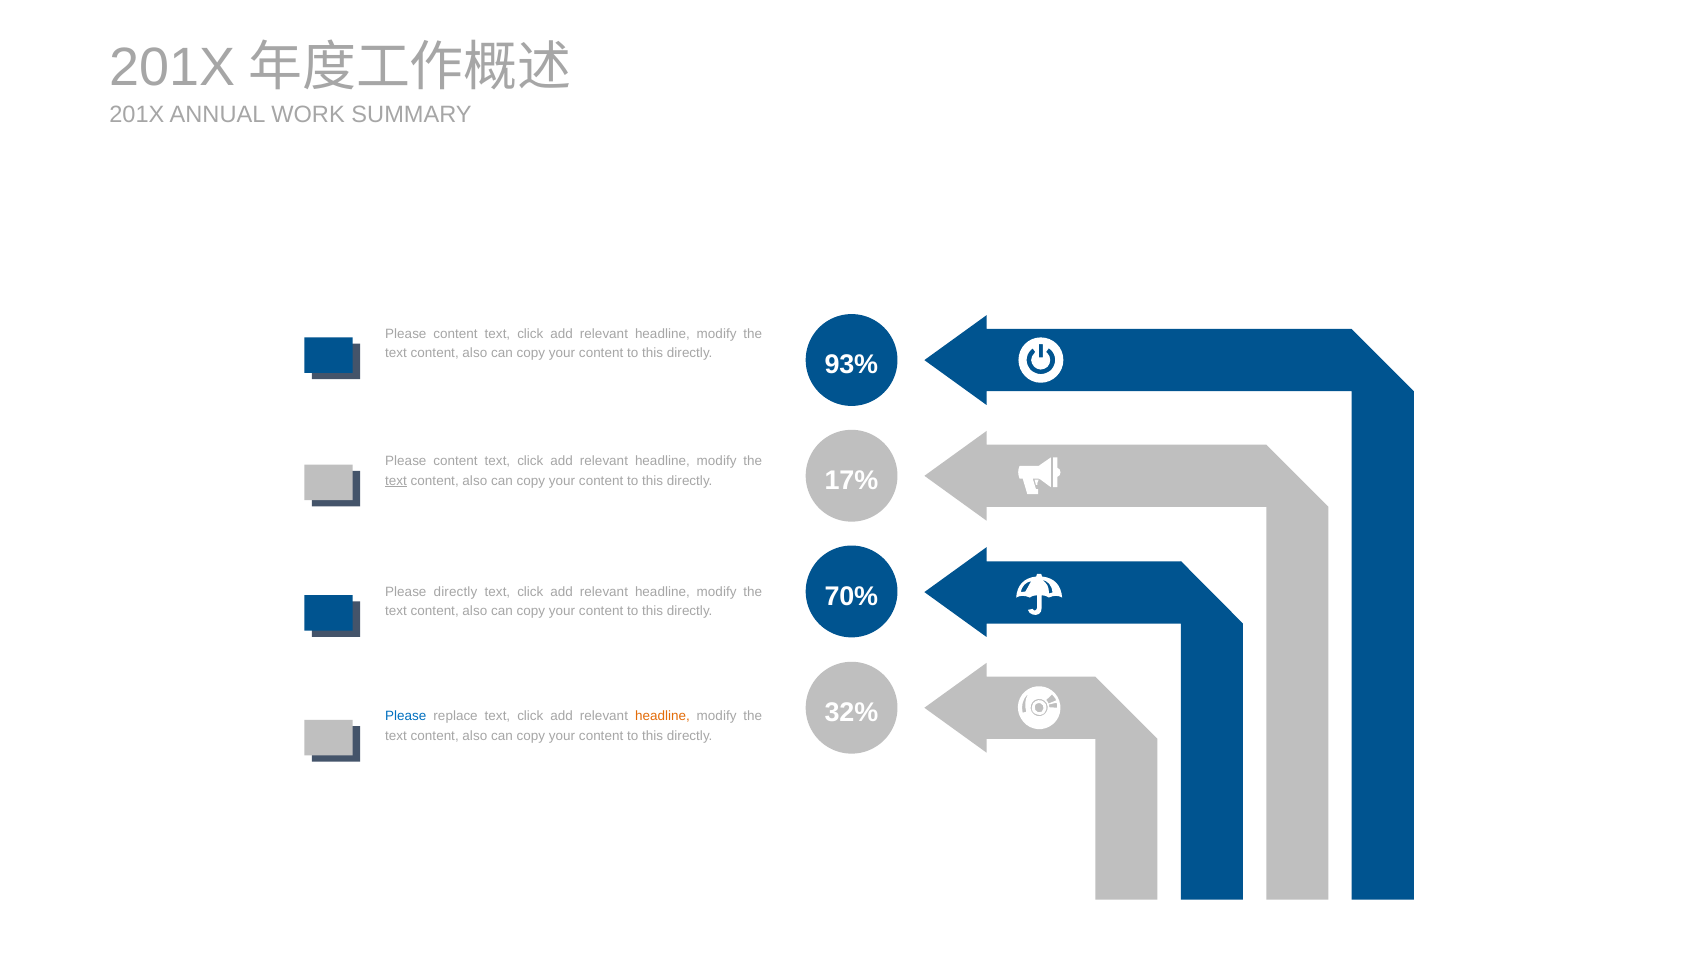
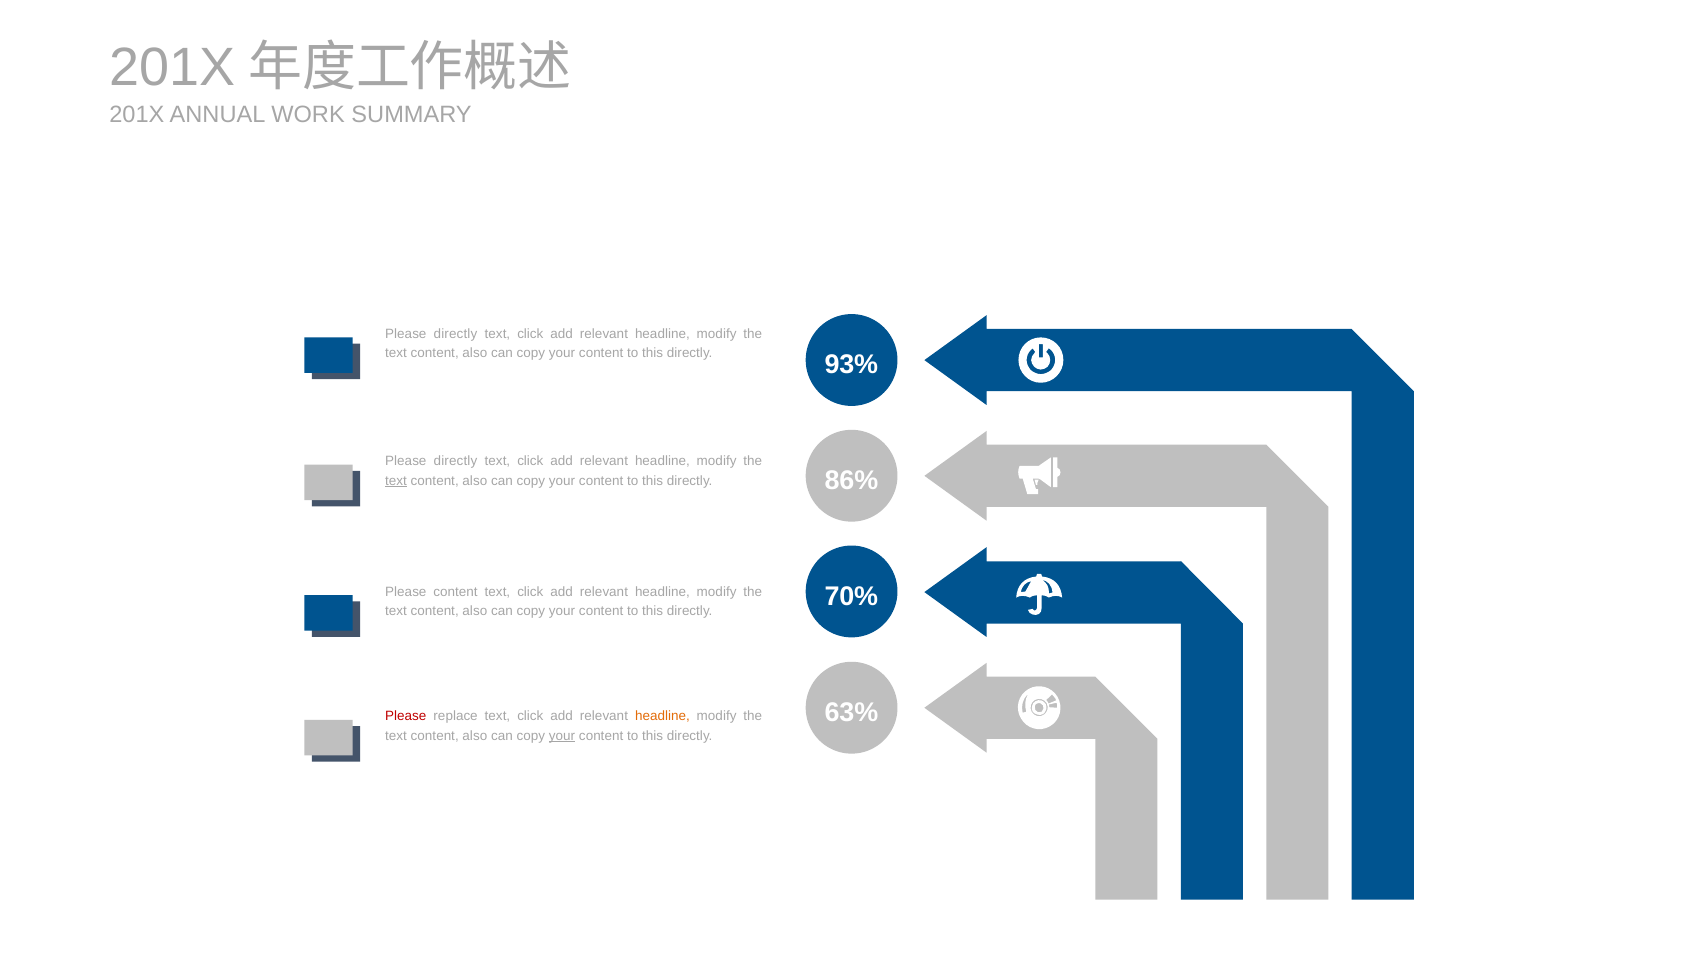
content: content -> directly (456, 334)
content: content -> directly (456, 461)
17%: 17% -> 86% (851, 480)
Please directly: directly -> content (456, 591)
32%: 32% -> 63% (851, 712)
Please colour: blue -> red (406, 716)
your underline: none -> present (562, 736)
